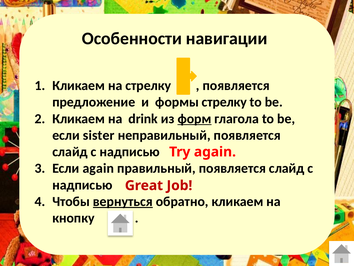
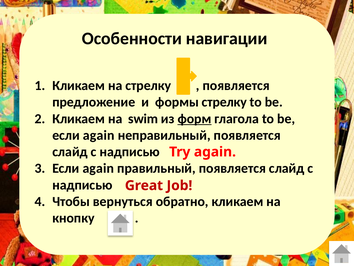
drink: drink -> swim (143, 119)
sister: sister -> again (99, 135)
вернуться underline: present -> none (123, 201)
